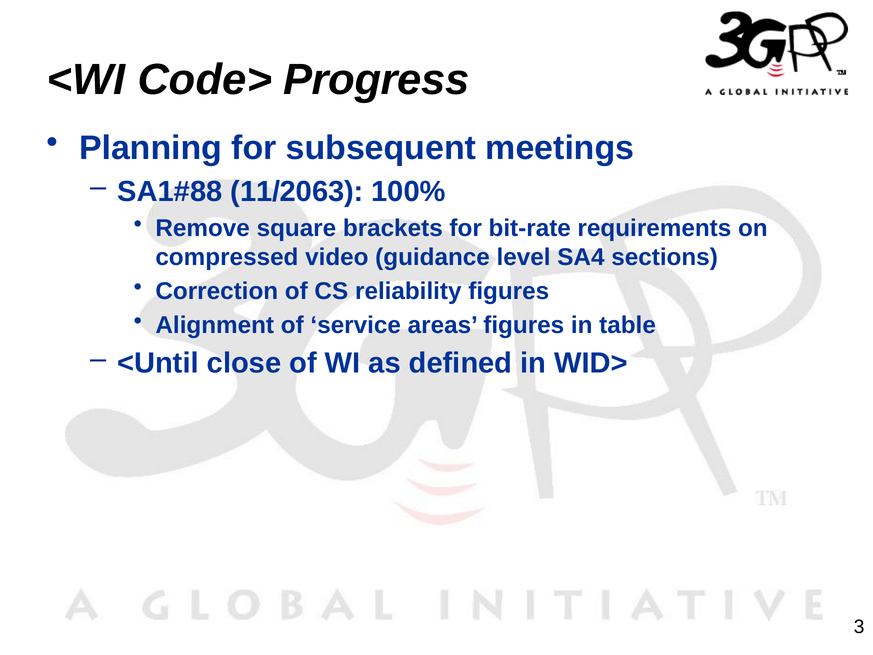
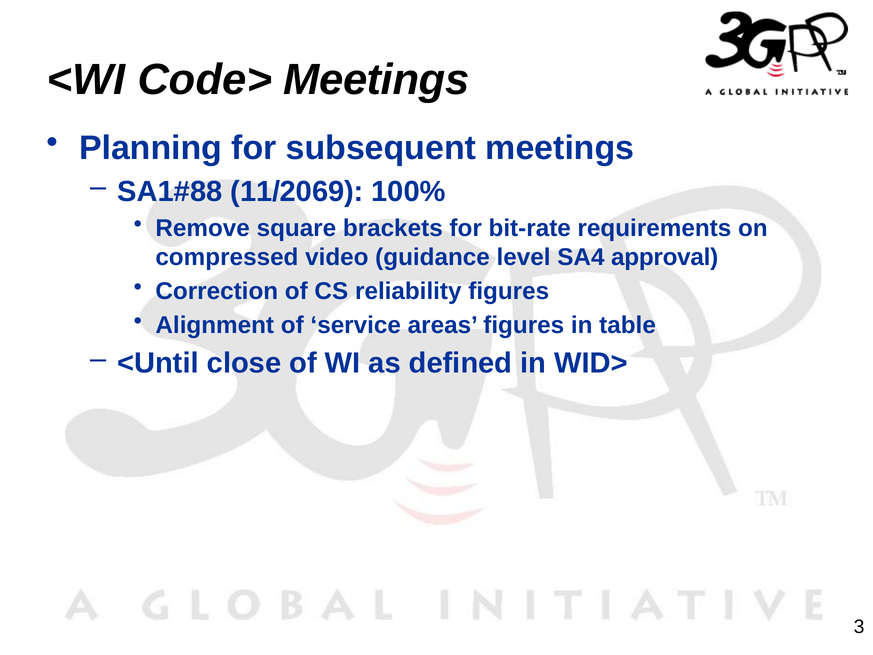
Code> Progress: Progress -> Meetings (376, 80)
11/2063: 11/2063 -> 11/2069 (297, 191)
sections: sections -> approval (665, 257)
